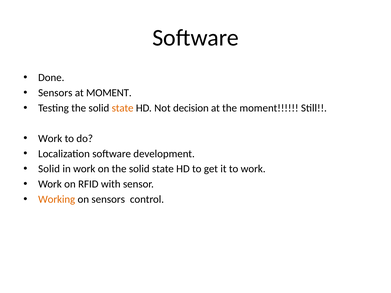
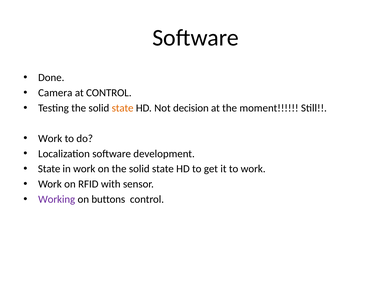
Sensors: Sensors -> Camera (55, 93)
at MOMENT: MOMENT -> CONTROL (109, 93)
Solid: Solid -> State (49, 169)
Working colour: orange -> purple (57, 199)
on sensors: sensors -> buttons (108, 199)
